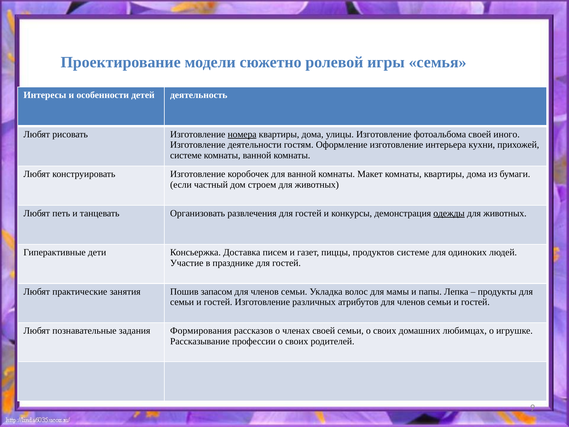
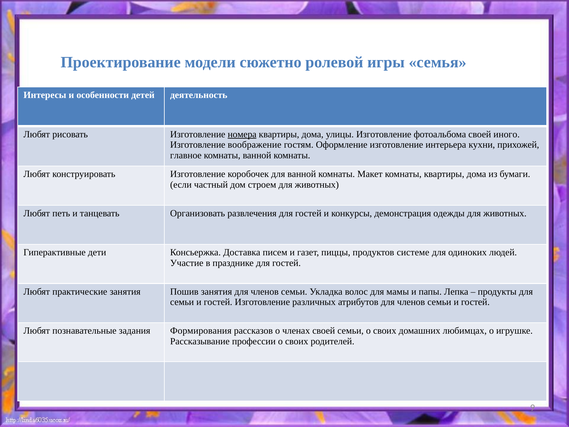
деятельности: деятельности -> воображение (255, 145)
системе: системе -> главное (186, 155)
одежды underline: present -> none (449, 213)
Пошив запасом: запасом -> занятия (216, 291)
